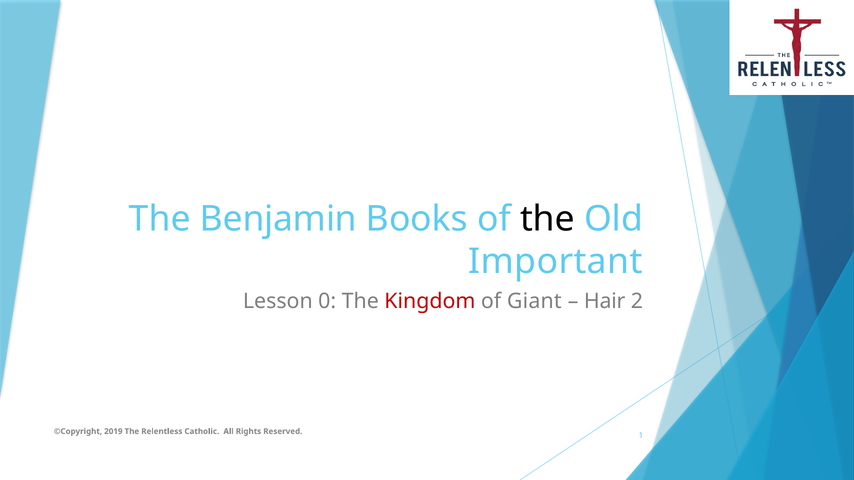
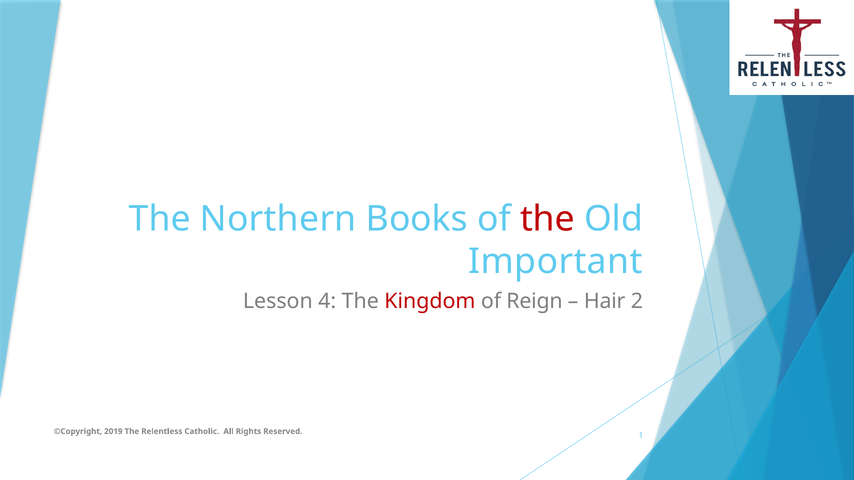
Benjamin: Benjamin -> Northern (278, 219)
the colour: black -> red (547, 219)
0: 0 -> 4 (327, 301)
Giant: Giant -> Reign (535, 301)
